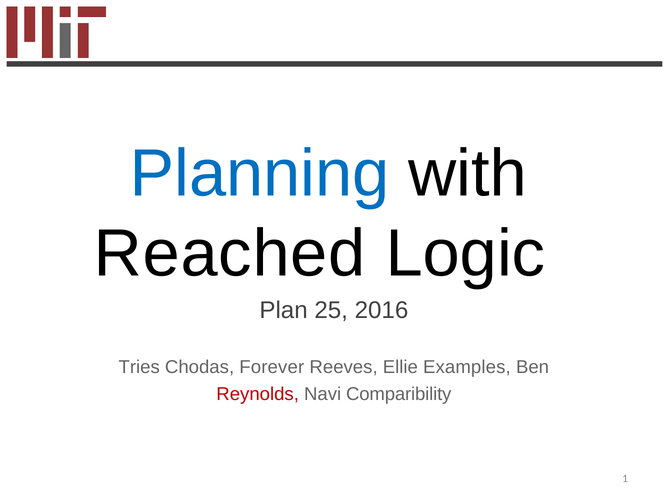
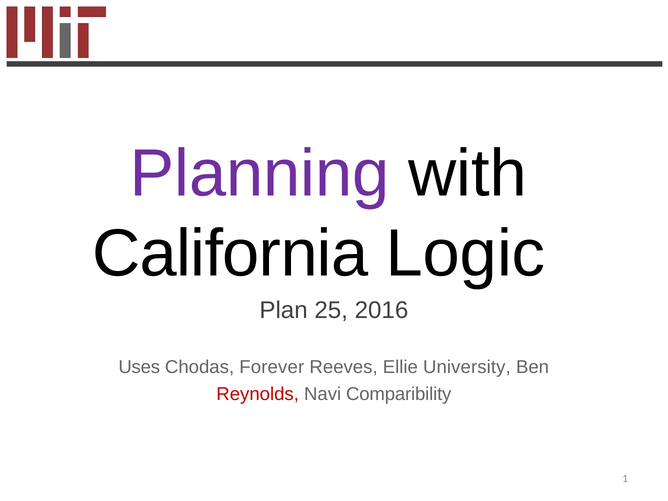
Planning colour: blue -> purple (260, 174)
Reached: Reached -> California (230, 254)
Tries: Tries -> Uses (139, 367)
Examples: Examples -> University (467, 367)
